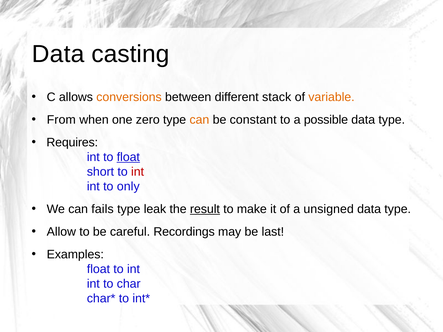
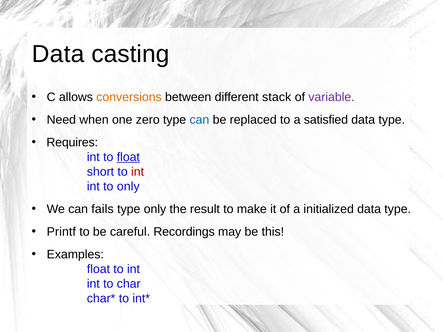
variable colour: orange -> purple (331, 97)
From: From -> Need (61, 120)
can colour: orange -> blue (199, 120)
constant: constant -> replaced (253, 120)
possible: possible -> satisfied (326, 120)
type leak: leak -> only (155, 209)
result underline: present -> none (205, 209)
unsigned: unsigned -> initialized (329, 209)
Allow: Allow -> Printf (61, 232)
last: last -> this (273, 232)
